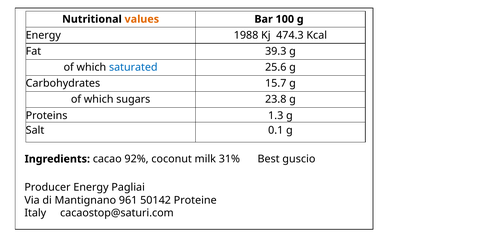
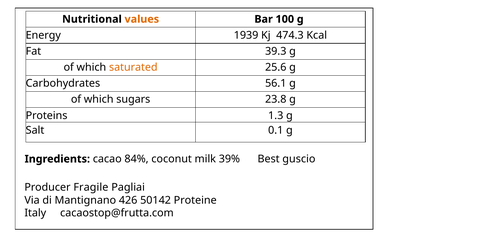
1988: 1988 -> 1939 (246, 35)
saturated colour: blue -> orange (133, 67)
15.7: 15.7 -> 56.1 (276, 84)
92%: 92% -> 84% (137, 159)
31%: 31% -> 39% (229, 159)
Producer Energy: Energy -> Fragile (91, 188)
961: 961 -> 426 (128, 201)
cacaostop@saturi.com: cacaostop@saturi.com -> cacaostop@frutta.com (117, 213)
